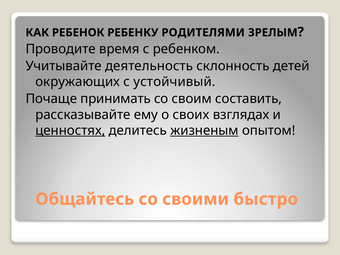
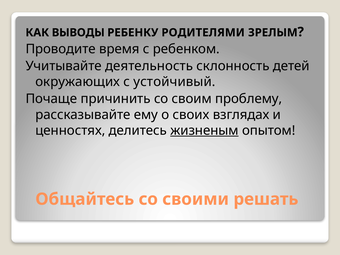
РЕБЕНОК: РЕБЕНОК -> ВЫВОДЫ (78, 33)
принимать: принимать -> причинить (116, 99)
составить: составить -> проблему (249, 99)
ценностях underline: present -> none (70, 130)
быстро: быстро -> решать (266, 199)
